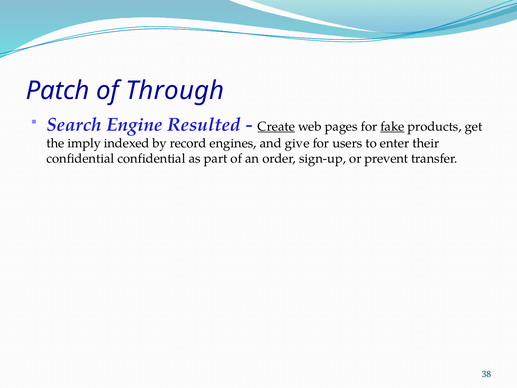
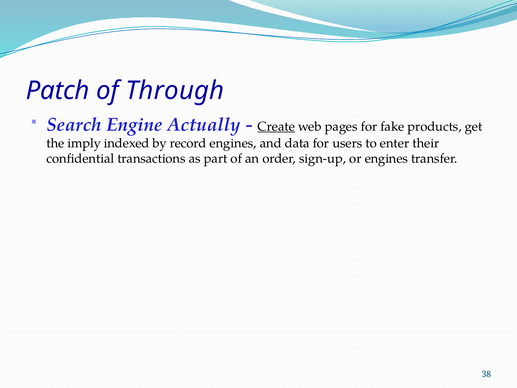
Resulted: Resulted -> Actually (204, 124)
fake underline: present -> none (392, 126)
give: give -> data (297, 143)
confidential confidential: confidential -> transactions (152, 159)
or prevent: prevent -> engines (386, 159)
